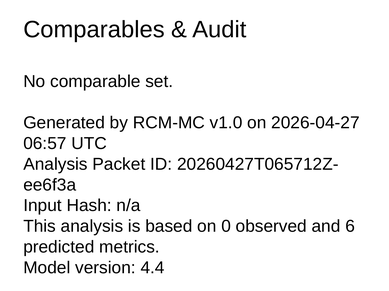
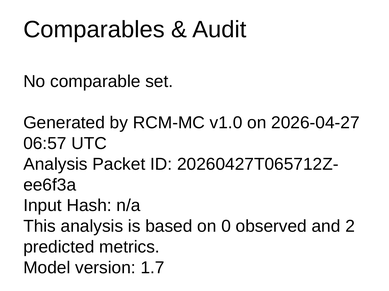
6: 6 -> 2 (350, 227)
4.4: 4.4 -> 1.7 (153, 268)
